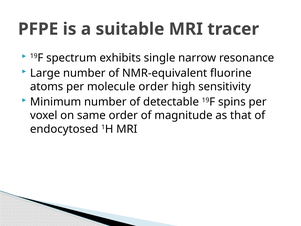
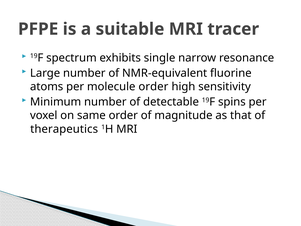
endocytosed: endocytosed -> therapeutics (64, 129)
